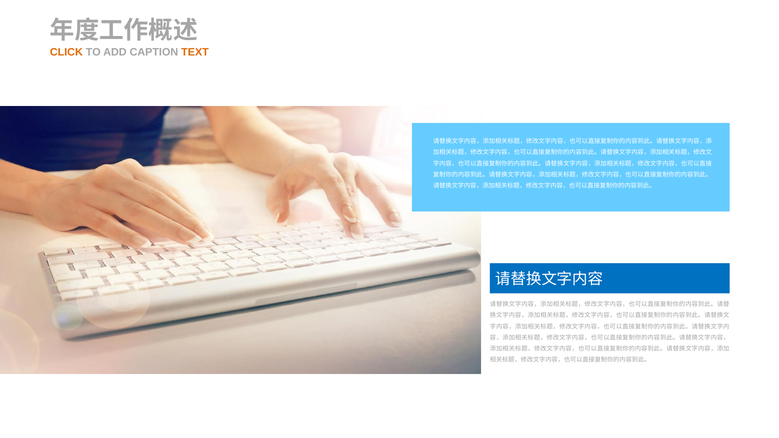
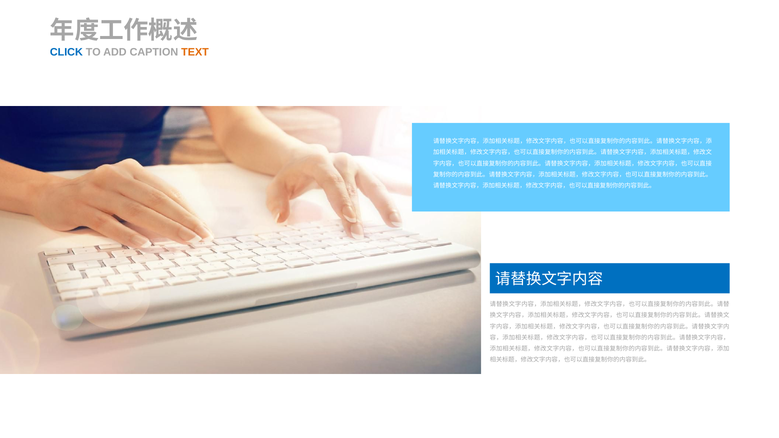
CLICK colour: orange -> blue (66, 52)
